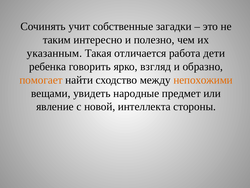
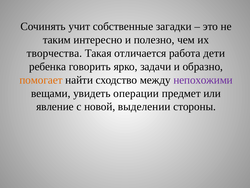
указанным: указанным -> творчества (54, 53)
взгляд: взгляд -> задачи (156, 66)
непохожими colour: orange -> purple (203, 80)
народные: народные -> операции (136, 93)
интеллекта: интеллекта -> выделении (144, 106)
